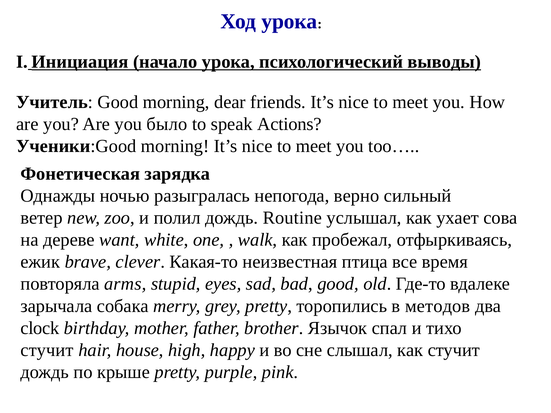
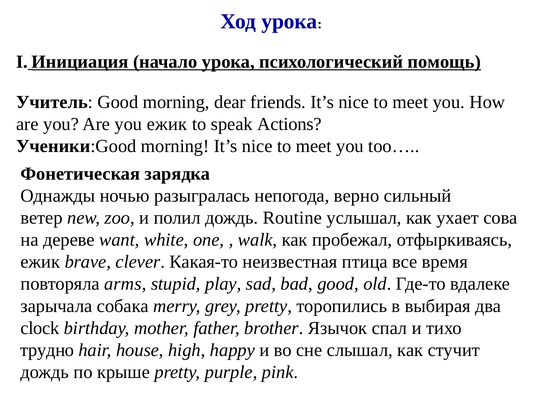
выводы: выводы -> помощь (444, 62)
you было: было -> ежик (167, 124)
eyes: eyes -> play (223, 284)
методов: методов -> выбирая (438, 306)
стучит: стучит -> трудно (47, 350)
